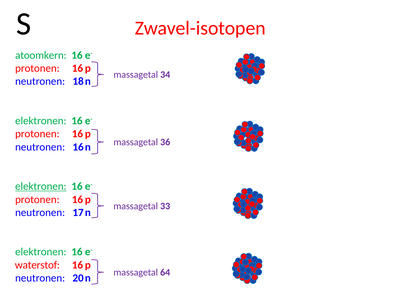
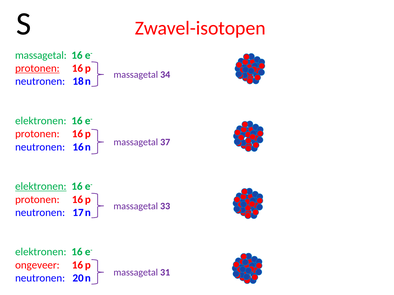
atoomkern: atoomkern -> massagetal (41, 55)
protonen underline: none -> present (37, 68)
36: 36 -> 37 (165, 142)
waterstof: waterstof -> ongeveer (37, 265)
64: 64 -> 31 (165, 273)
